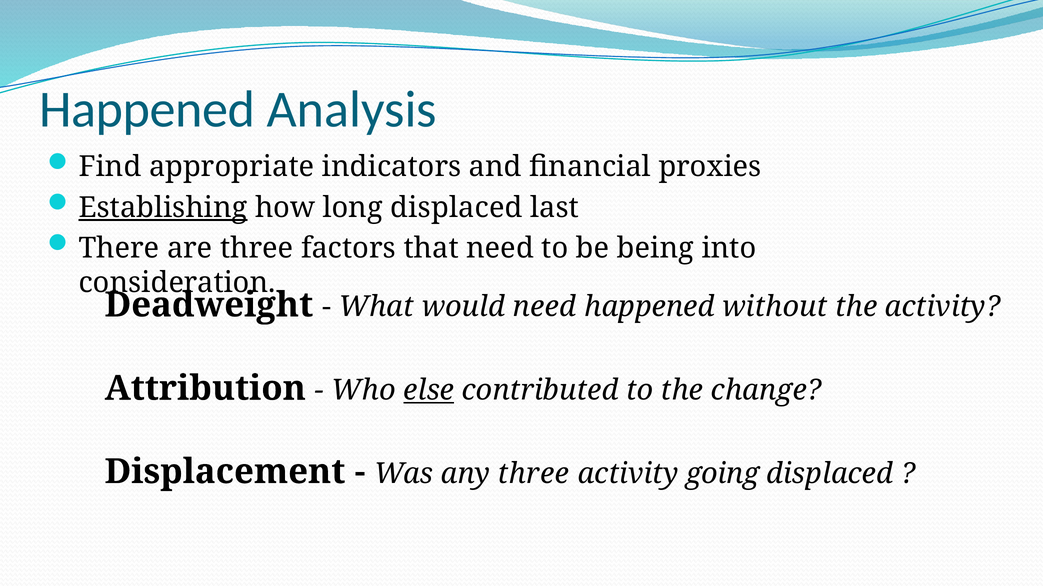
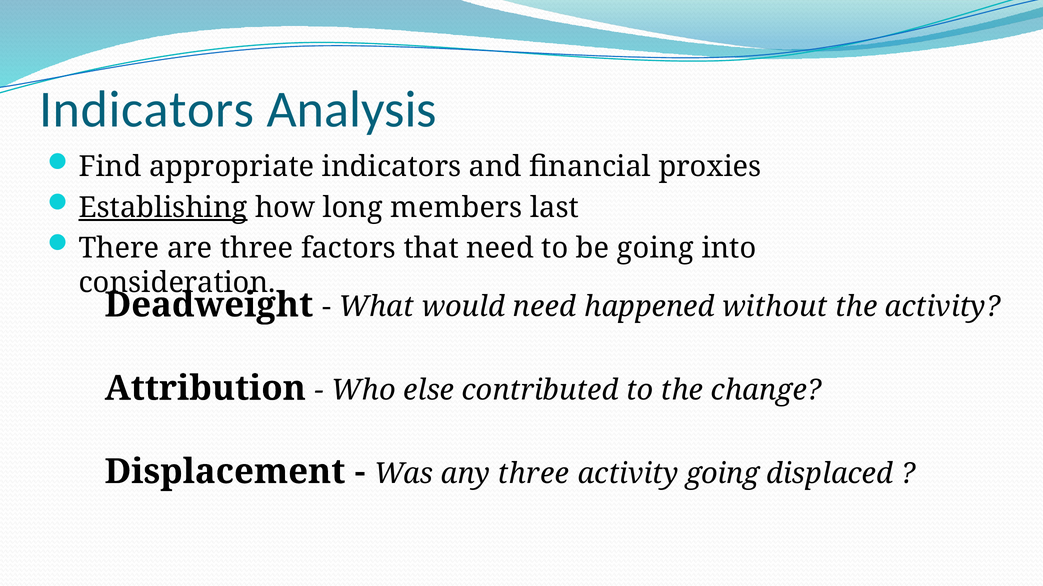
Happened: Happened -> Indicators (147, 110)
long displaced: displaced -> members (456, 208)
be being: being -> going (655, 248)
else underline: present -> none (429, 391)
